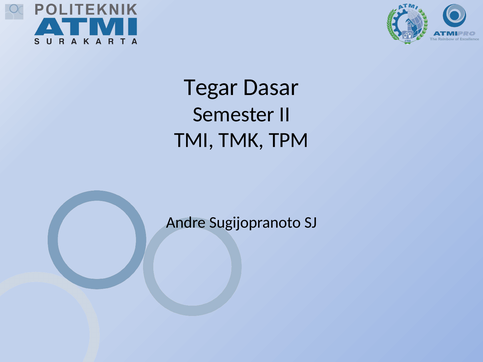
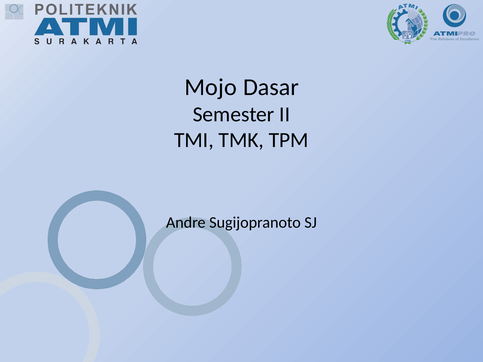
Tegar: Tegar -> Mojo (211, 87)
